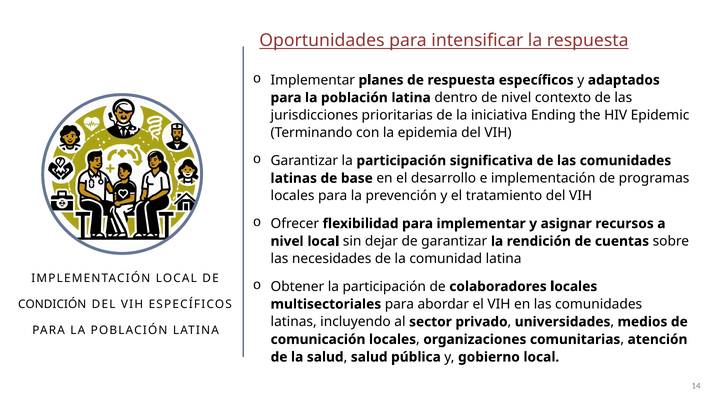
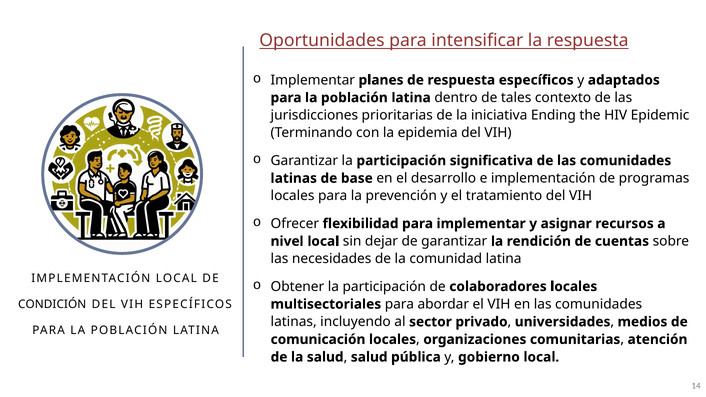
de nivel: nivel -> tales (516, 98)
